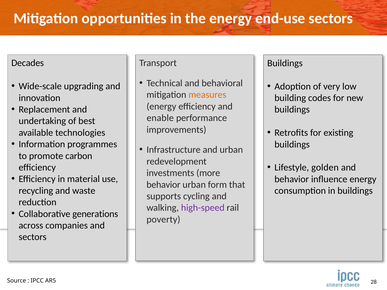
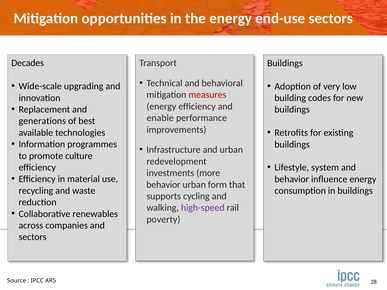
measures colour: orange -> red (207, 95)
undertaking: undertaking -> generations (42, 121)
carbon: carbon -> culture (79, 156)
golden: golden -> system (325, 168)
generations: generations -> renewables (95, 214)
